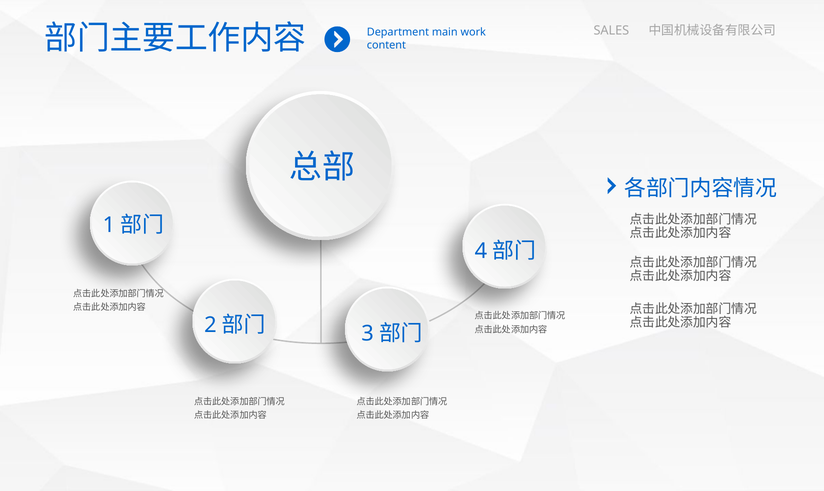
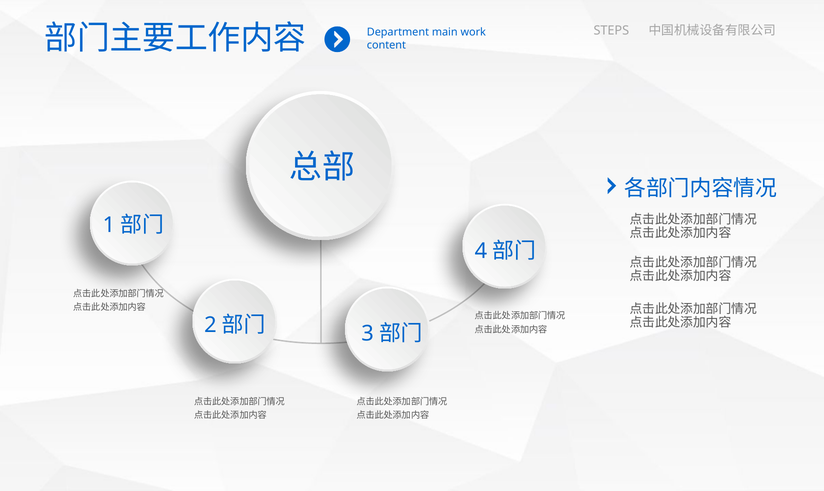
SALES: SALES -> STEPS (611, 30)
